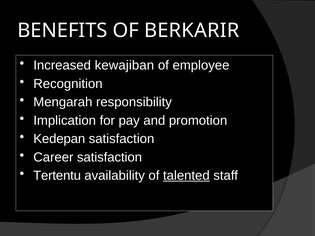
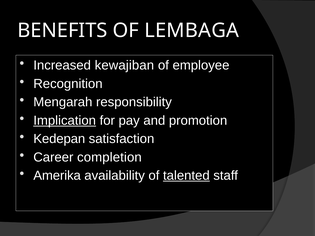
BERKARIR: BERKARIR -> LEMBAGA (192, 31)
Implication underline: none -> present (65, 121)
Career satisfaction: satisfaction -> completion (109, 157)
Tertentu: Tertentu -> Amerika (57, 176)
